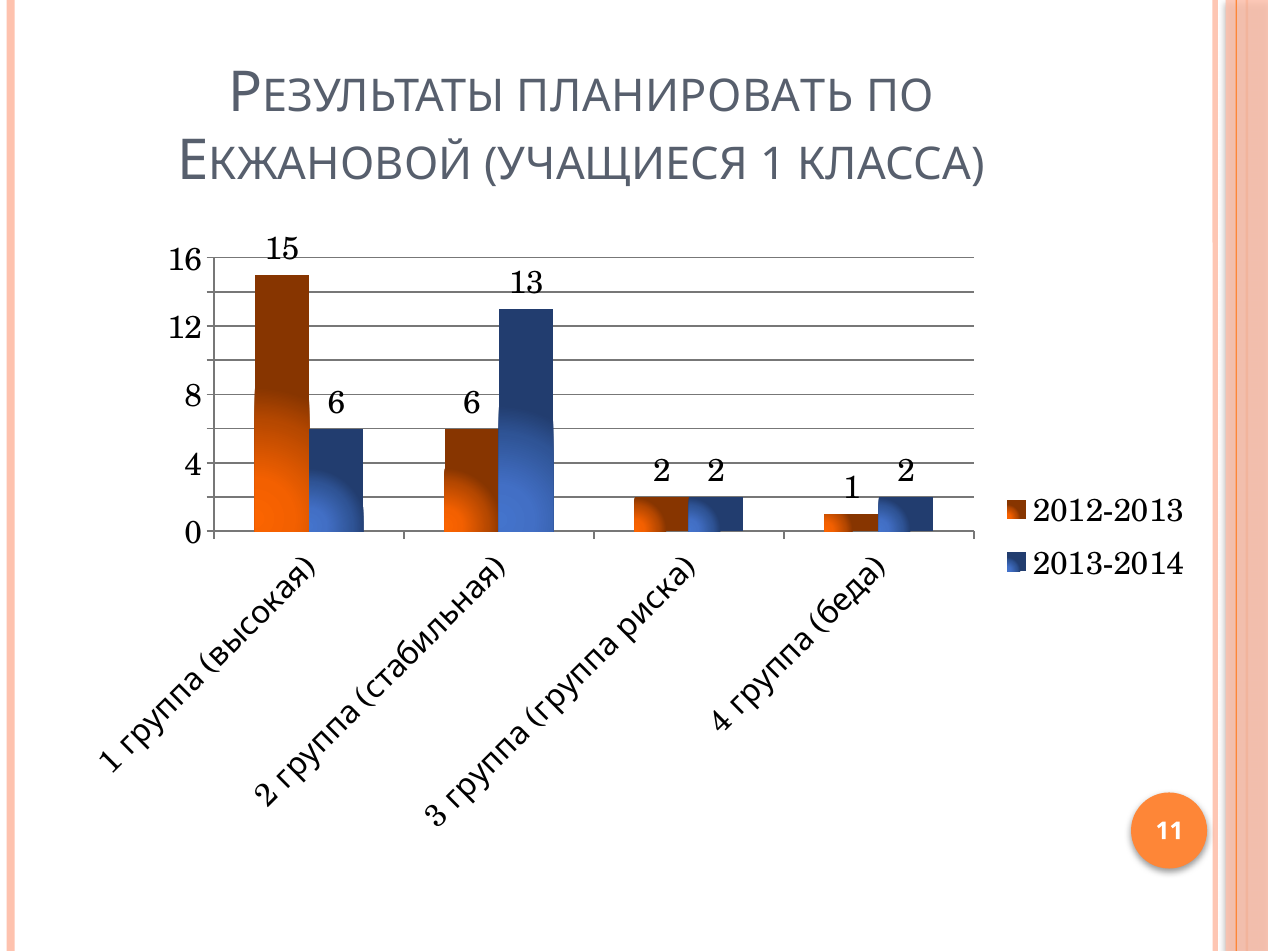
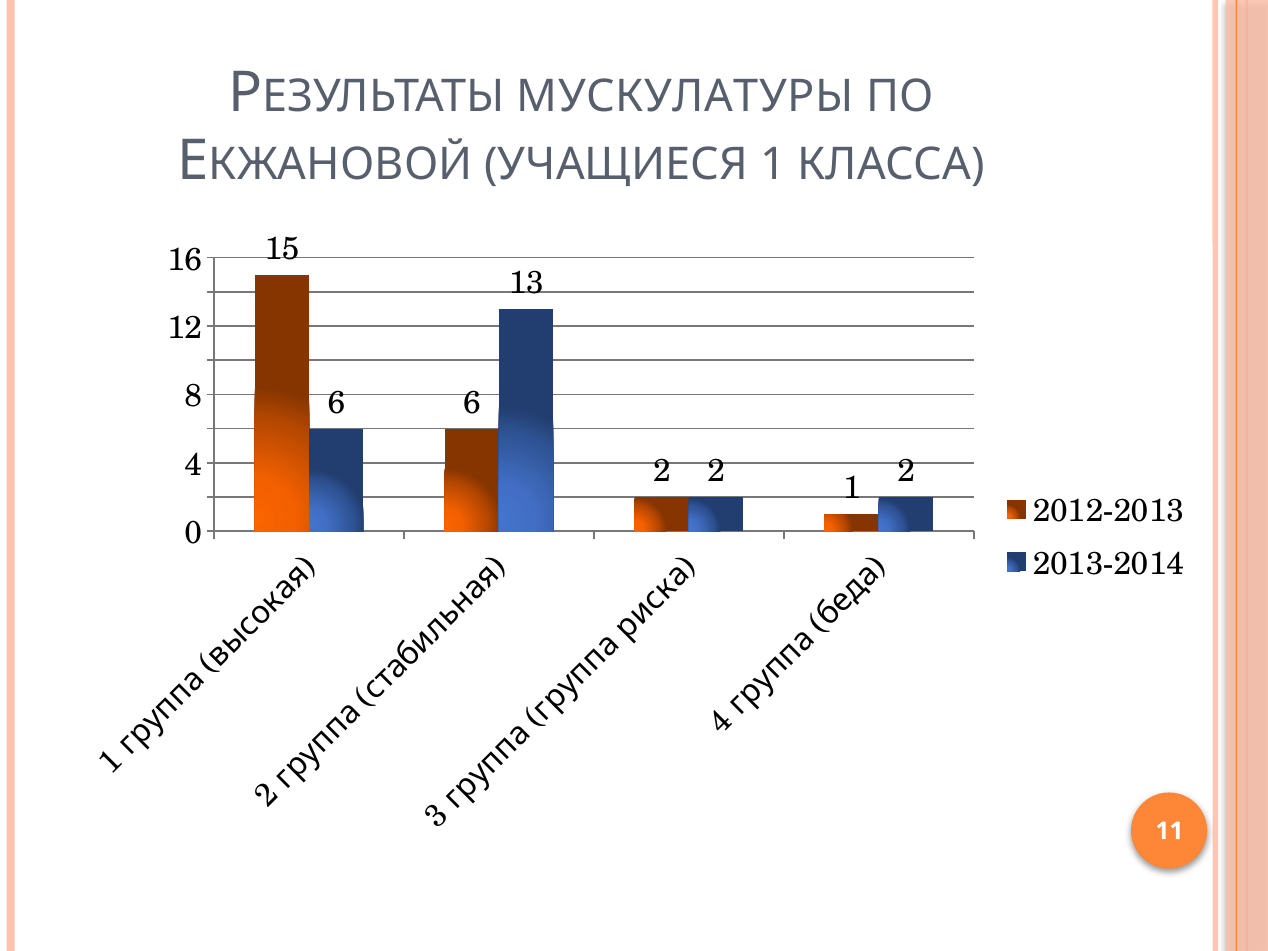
ПЛАНИРОВАТЬ: ПЛАНИРОВАТЬ -> МУСКУЛАТУРЫ (685, 96)
